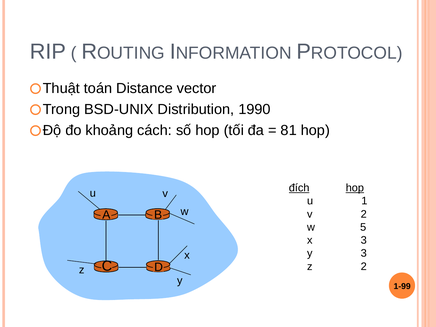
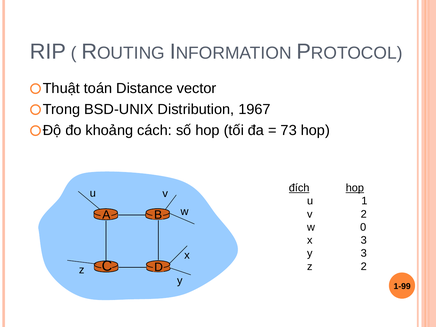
1990: 1990 -> 1967 (255, 109)
81: 81 -> 73 (289, 130)
5: 5 -> 0 (363, 227)
